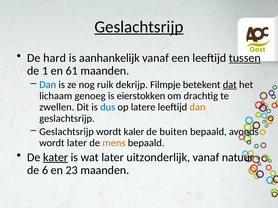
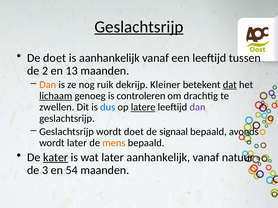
De hard: hard -> doet (55, 58)
tussen underline: present -> none (245, 58)
1: 1 -> 2 (45, 71)
61: 61 -> 13 (72, 71)
Dan colour: blue -> orange (48, 85)
Filmpje: Filmpje -> Kleiner (165, 85)
lichaam underline: none -> present (56, 96)
eierstokken: eierstokken -> controleren (141, 96)
latere underline: none -> present (143, 107)
dan colour: orange -> purple (197, 107)
wordt kaler: kaler -> doet (134, 132)
buiten: buiten -> signaal (174, 132)
later uitzonderlijk: uitzonderlijk -> aanhankelijk (158, 158)
6: 6 -> 3 (45, 171)
23: 23 -> 54 (72, 171)
